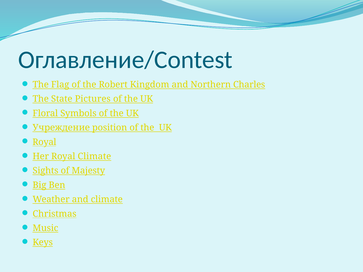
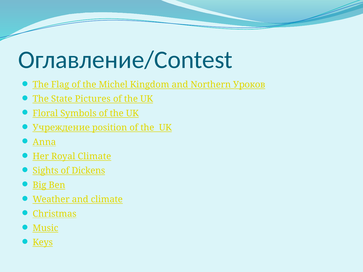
Robert: Robert -> Michel (113, 85)
Charles: Charles -> Уроков (249, 85)
Royal: Royal -> Anna (44, 142)
Majesty: Majesty -> Dickens (88, 171)
